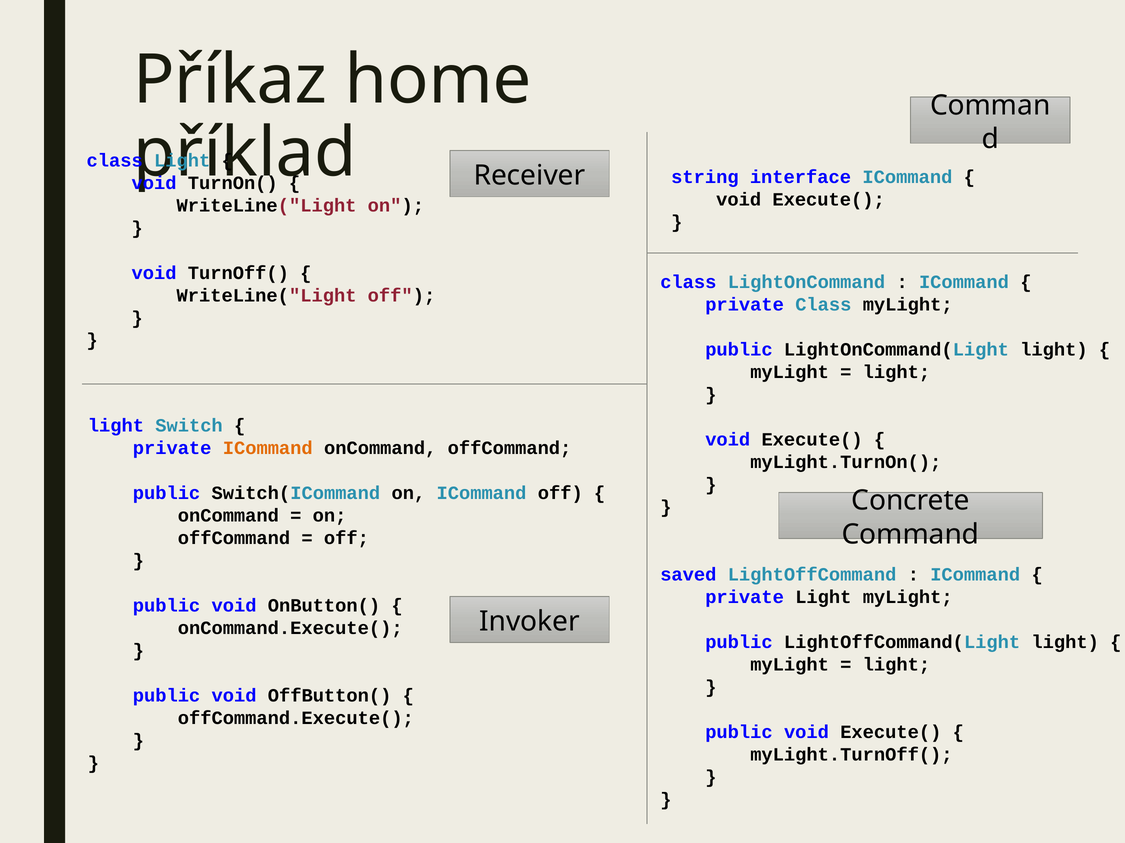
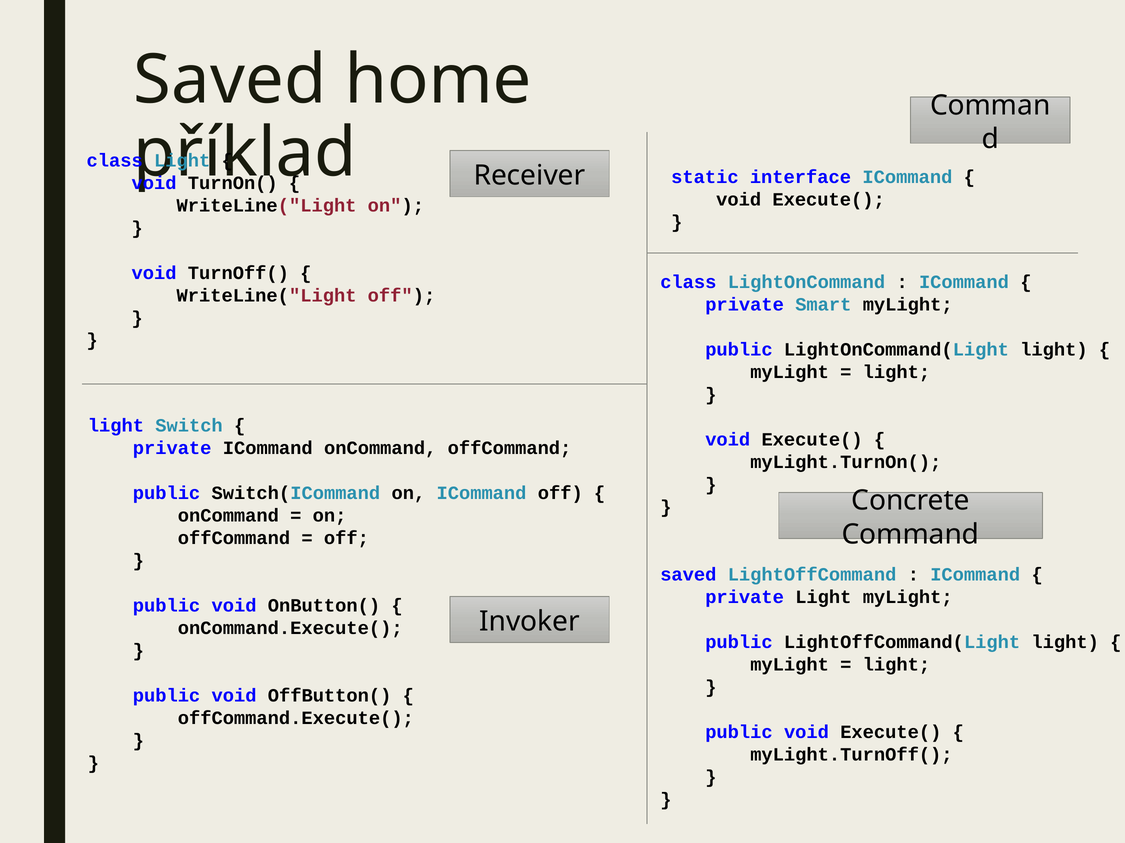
Příkaz: Příkaz -> Saved (230, 80)
string: string -> static (705, 177)
private Class: Class -> Smart (823, 305)
ICommand colour: orange -> black (268, 449)
